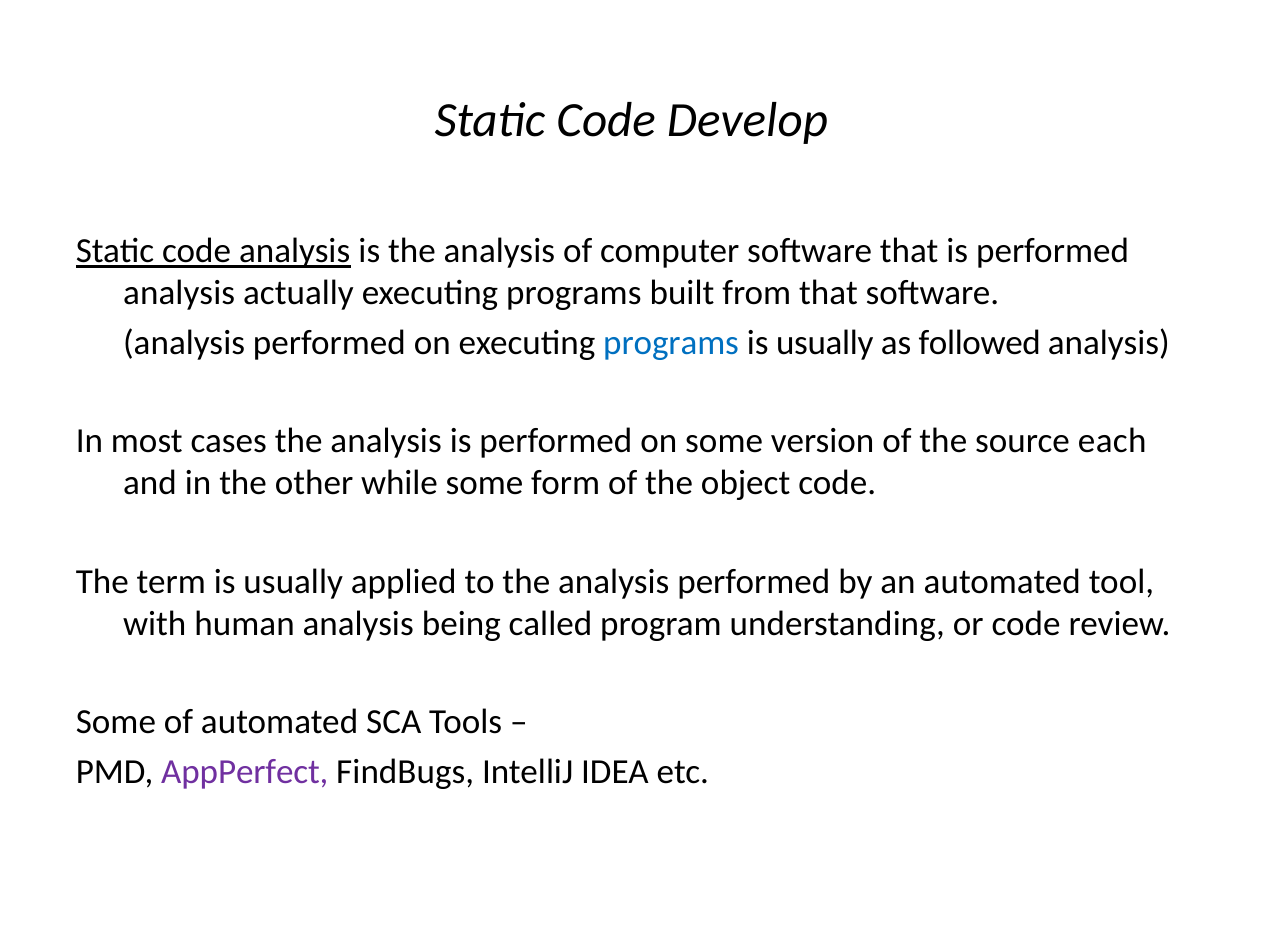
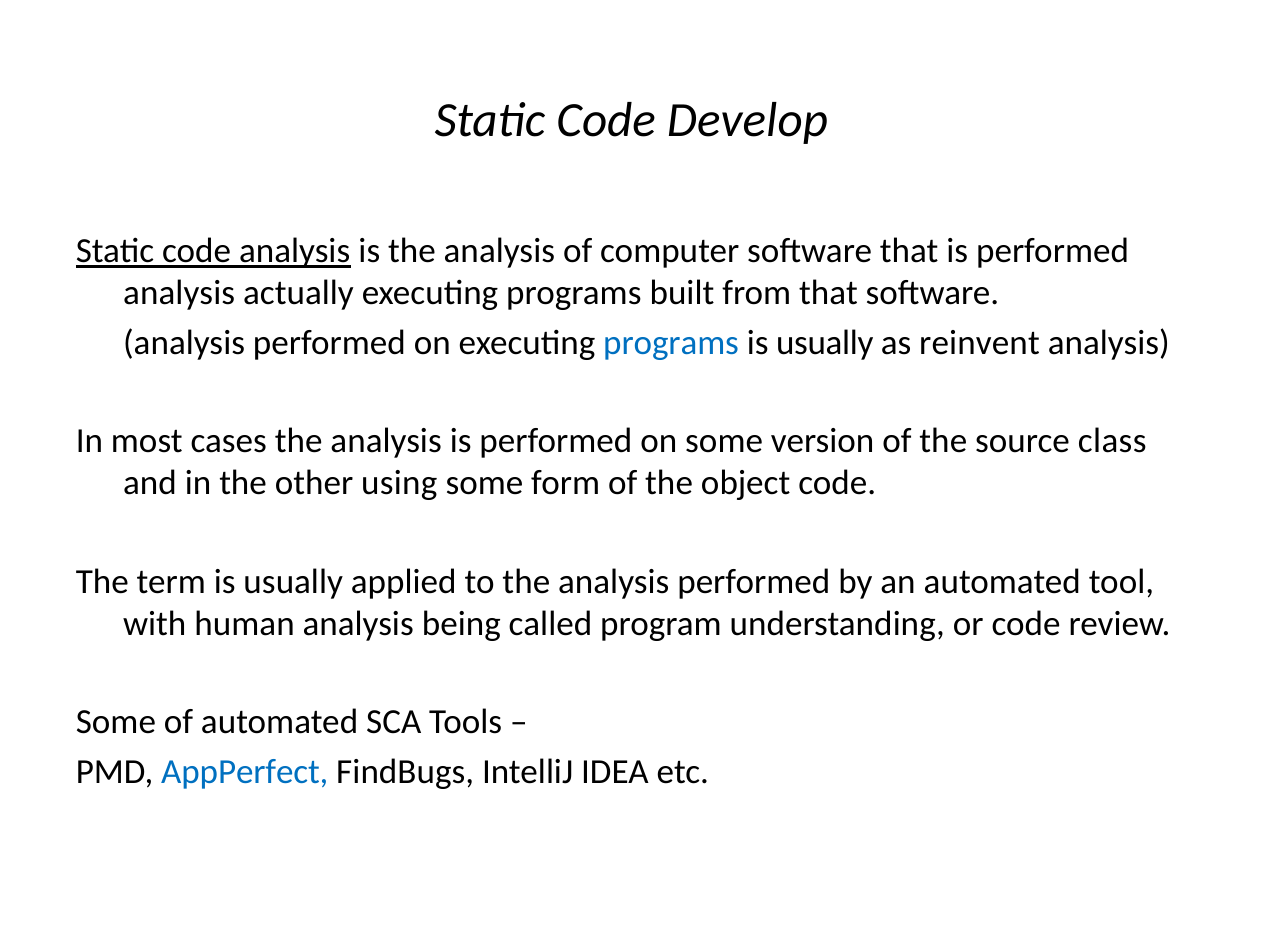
followed: followed -> reinvent (979, 342)
each: each -> class (1112, 441)
while: while -> using (399, 483)
AppPerfect colour: purple -> blue (245, 771)
